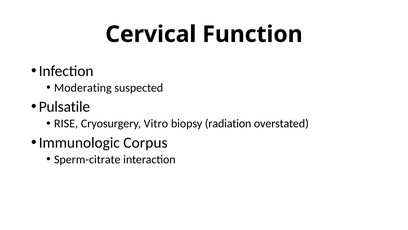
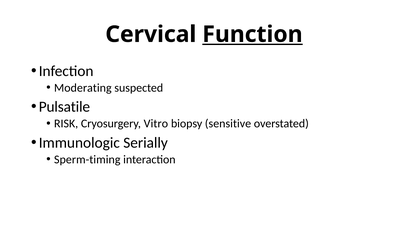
Function underline: none -> present (252, 34)
RISE: RISE -> RISK (66, 123)
radiation: radiation -> sensitive (228, 123)
Corpus: Corpus -> Serially (146, 142)
Sperm-citrate: Sperm-citrate -> Sperm-timing (87, 159)
